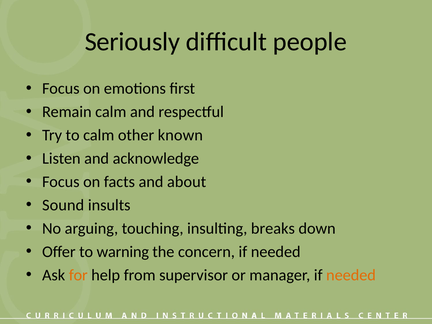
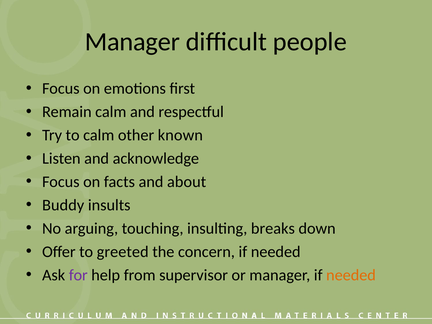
Seriously: Seriously -> Manager (132, 42)
Sound: Sound -> Buddy (63, 205)
warning: warning -> greeted (123, 252)
for colour: orange -> purple (78, 275)
